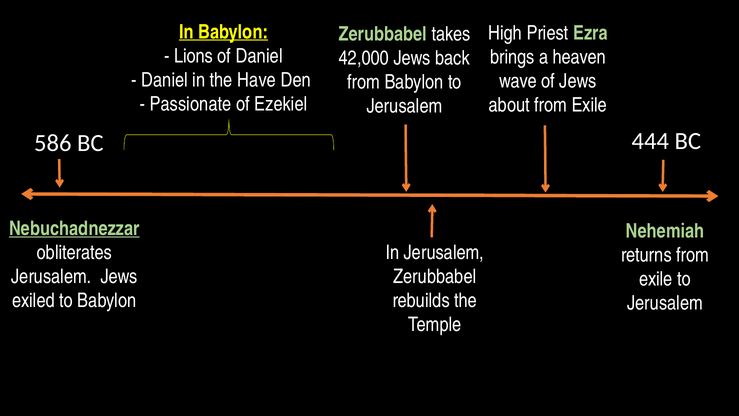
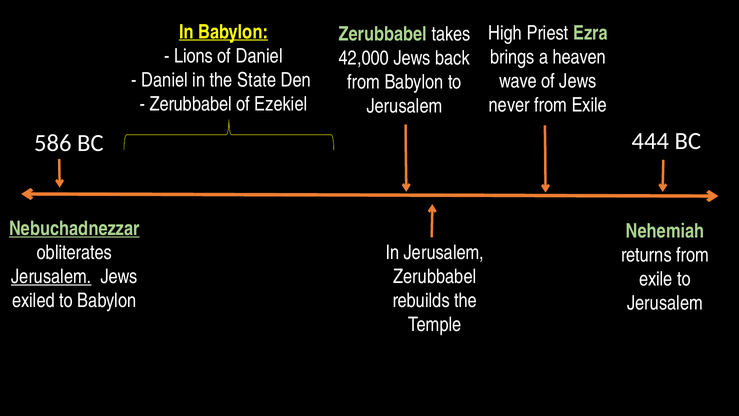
Have: Have -> State (257, 80)
Passionate: Passionate -> Zerubbabel (191, 104)
about: about -> never (509, 105)
Jerusalem underline: none -> present (51, 276)
